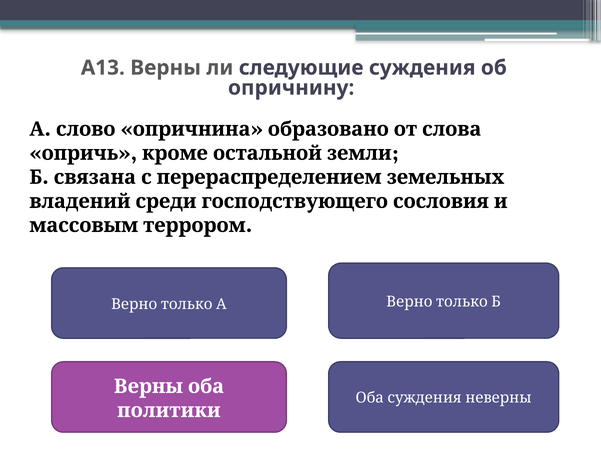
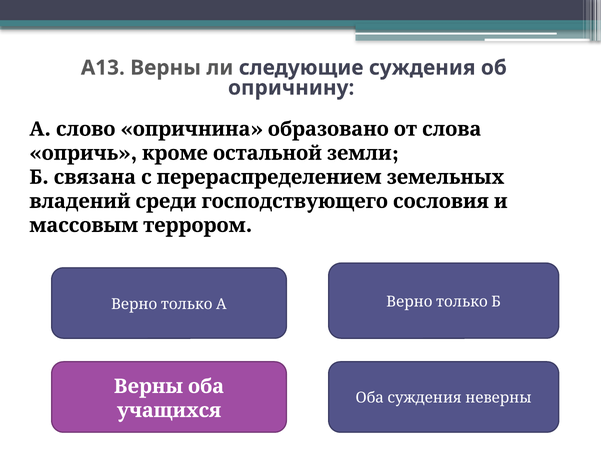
политики: политики -> учащихся (169, 410)
